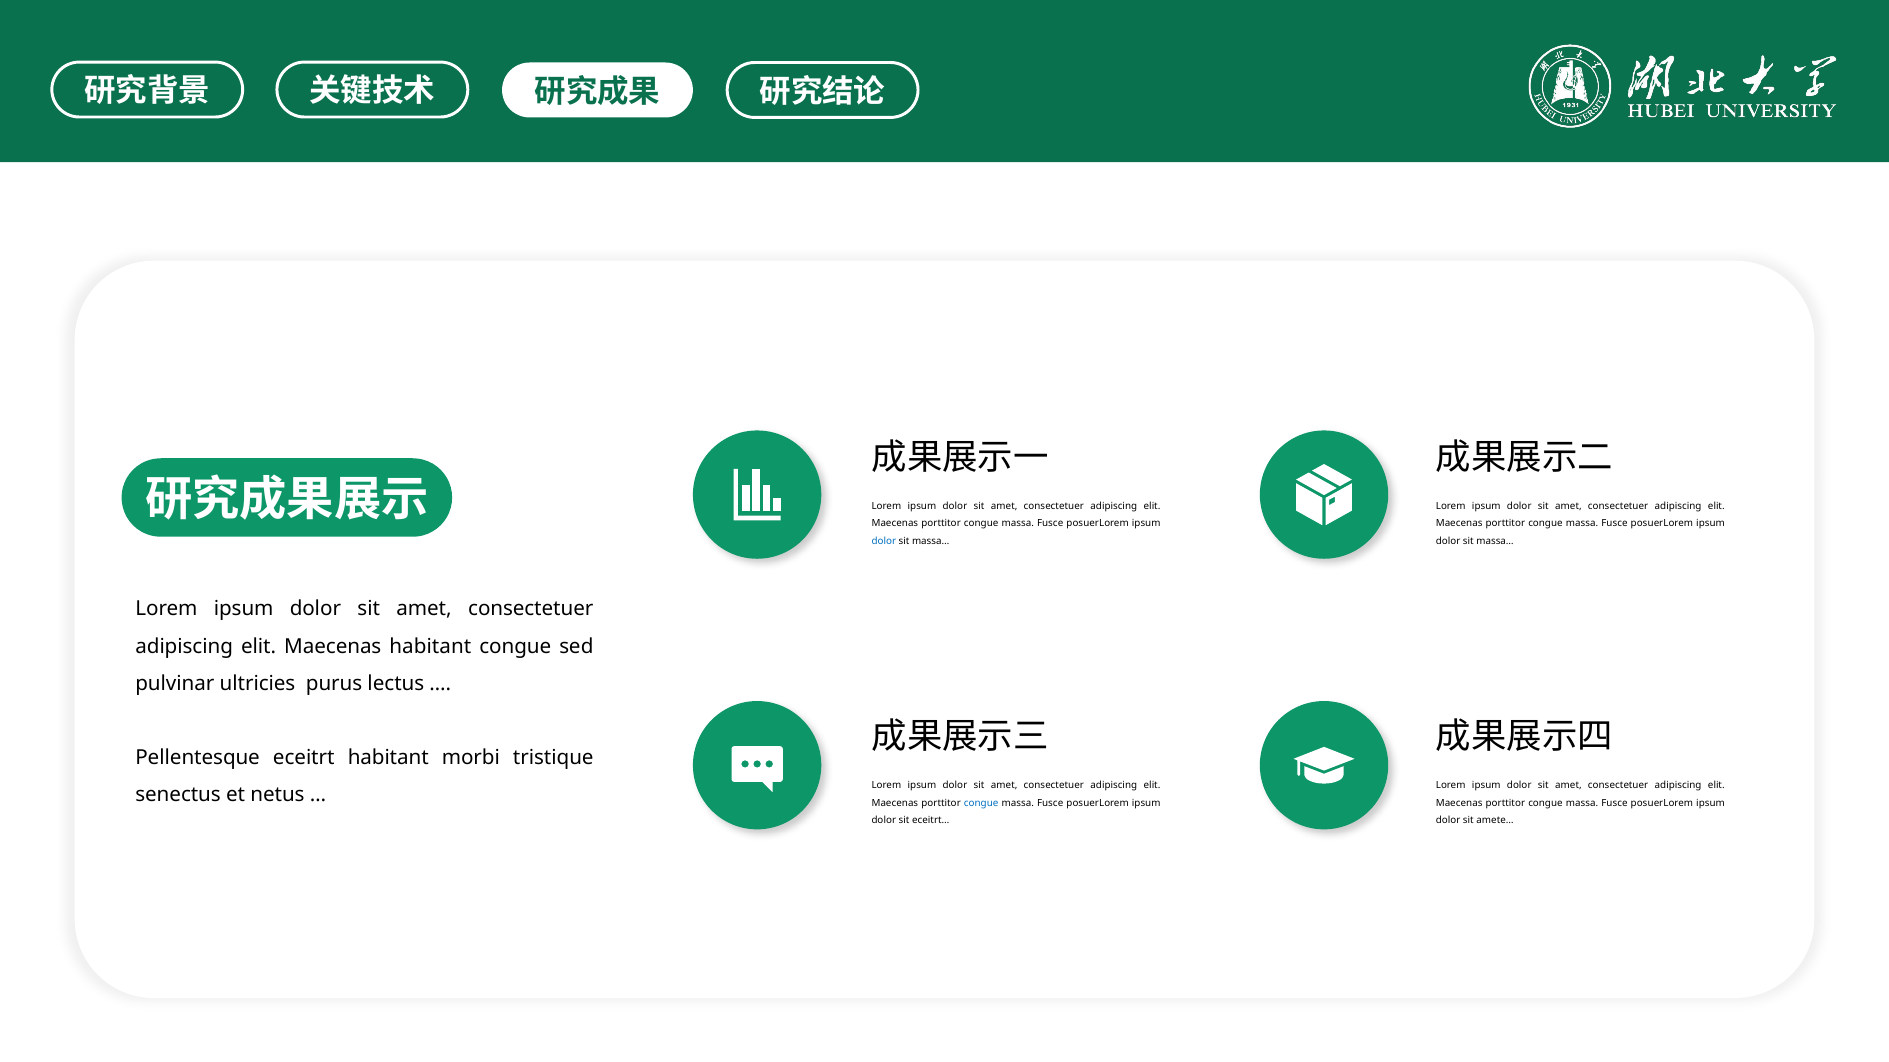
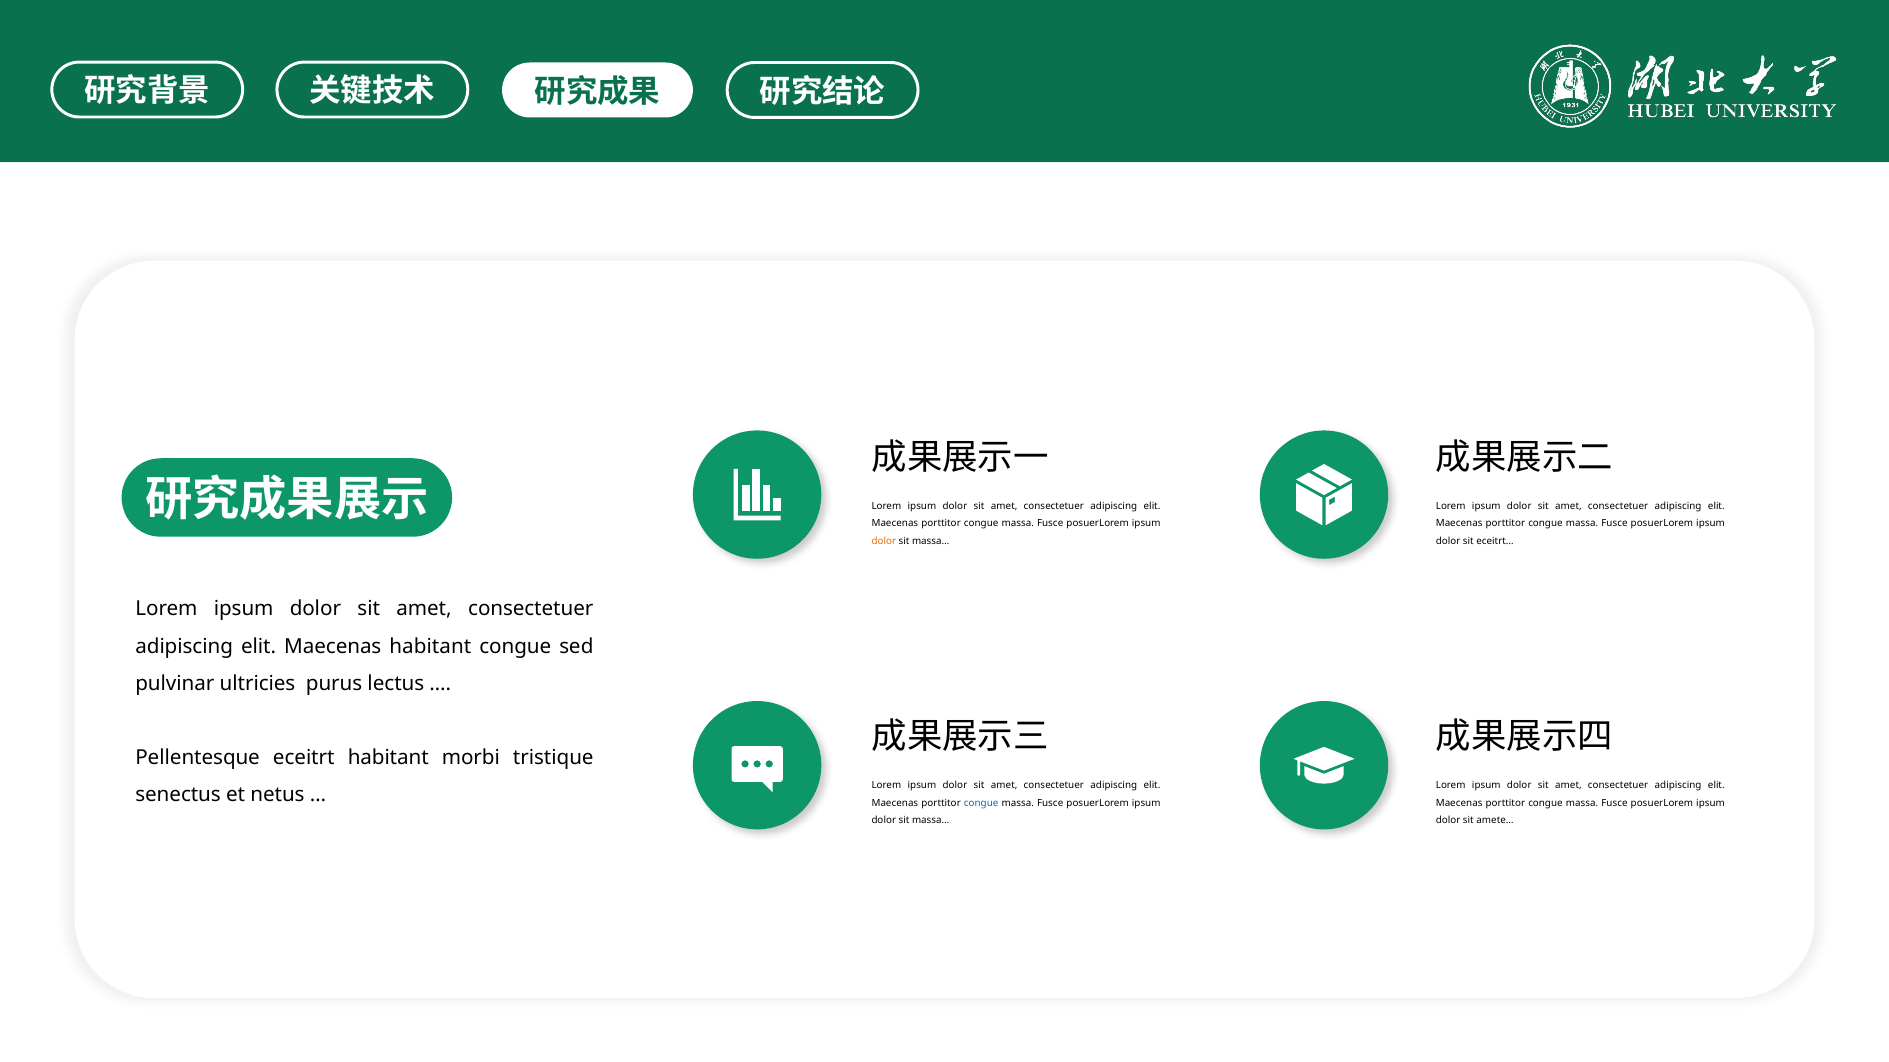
dolor colour: blue -> orange (884, 541)
massa…: massa… -> eceitrt… (1495, 541)
eceitrt…: eceitrt… -> massa… (931, 821)
